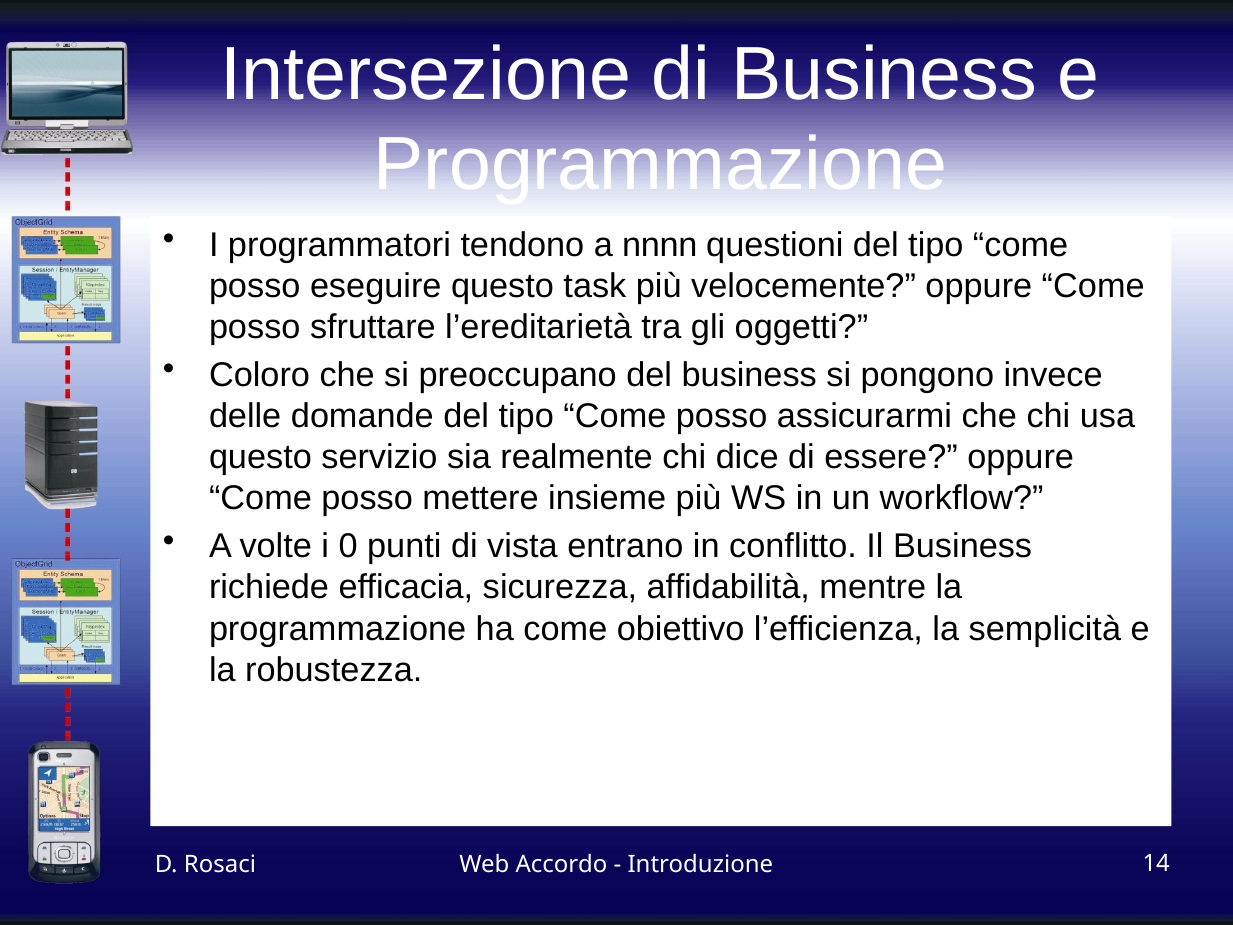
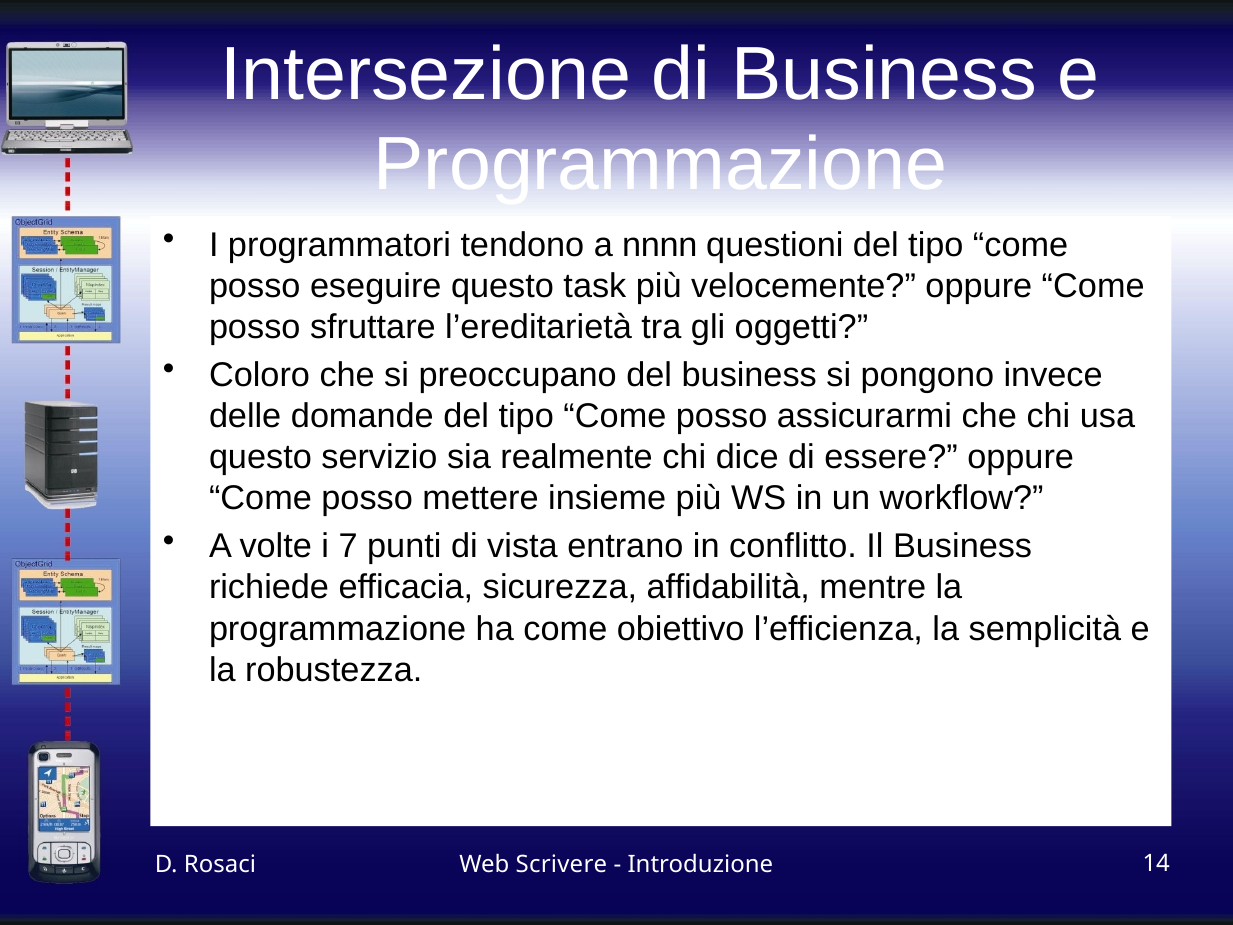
0: 0 -> 7 (348, 546)
Accordo: Accordo -> Scrivere (561, 864)
